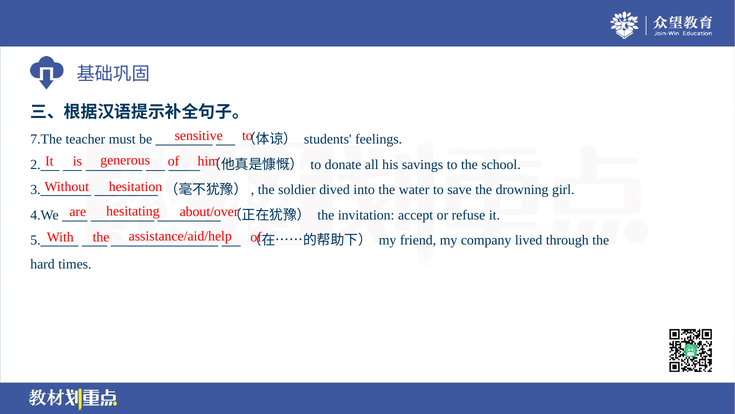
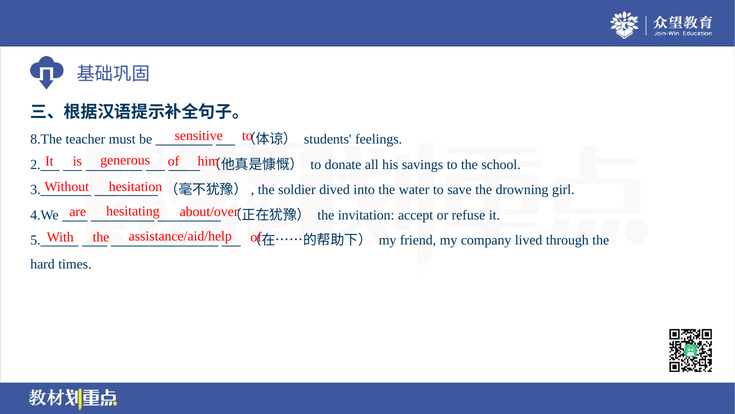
7.The: 7.The -> 8.The (46, 139)
